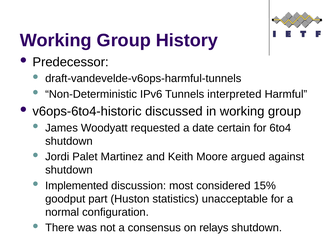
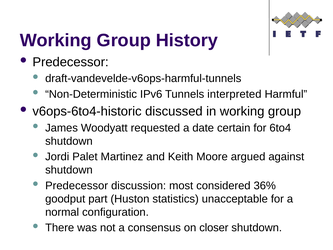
Implemented: Implemented -> Predecessor (77, 185)
15%: 15% -> 36% (265, 185)
relays: relays -> closer (214, 228)
